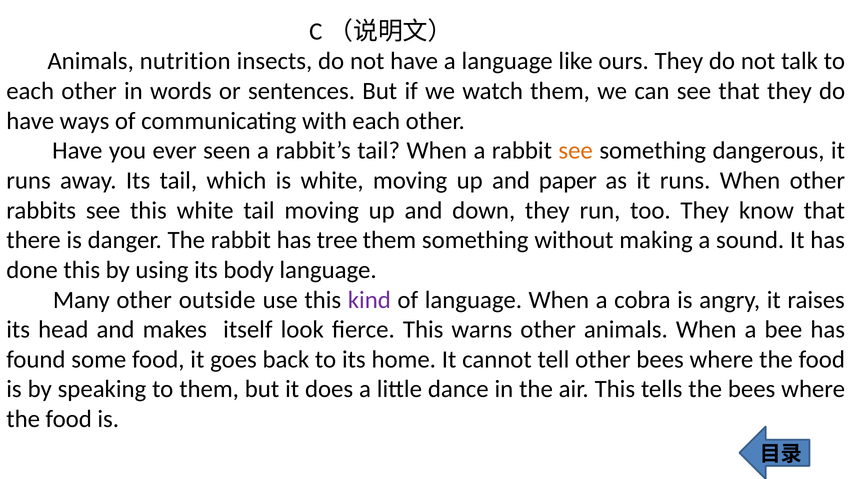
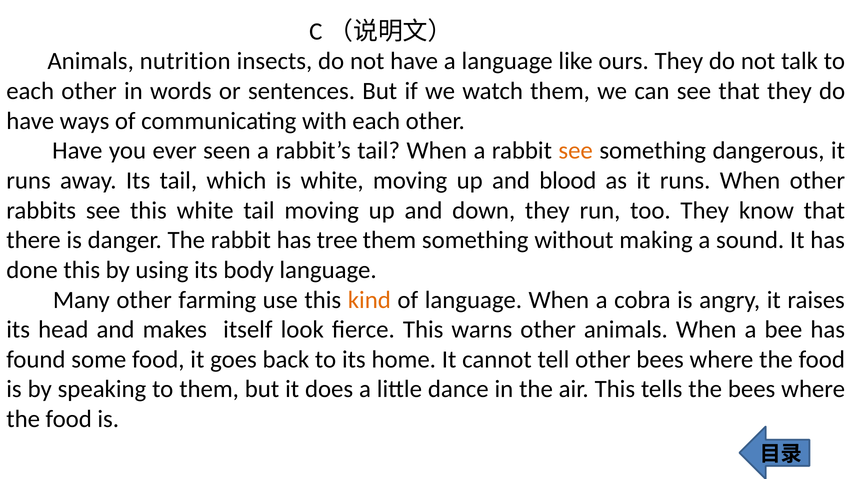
paper: paper -> blood (568, 181)
outside: outside -> farming (217, 300)
kind colour: purple -> orange (369, 300)
